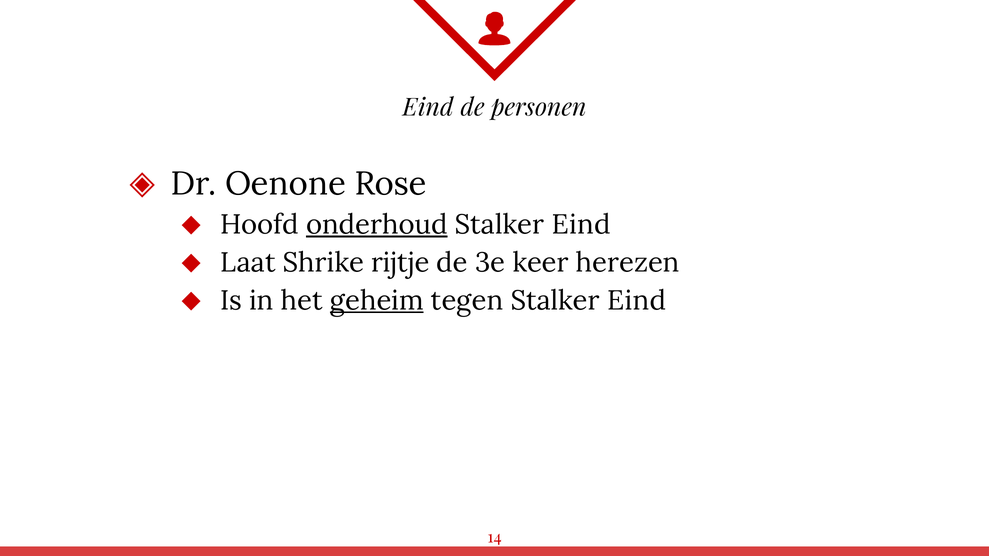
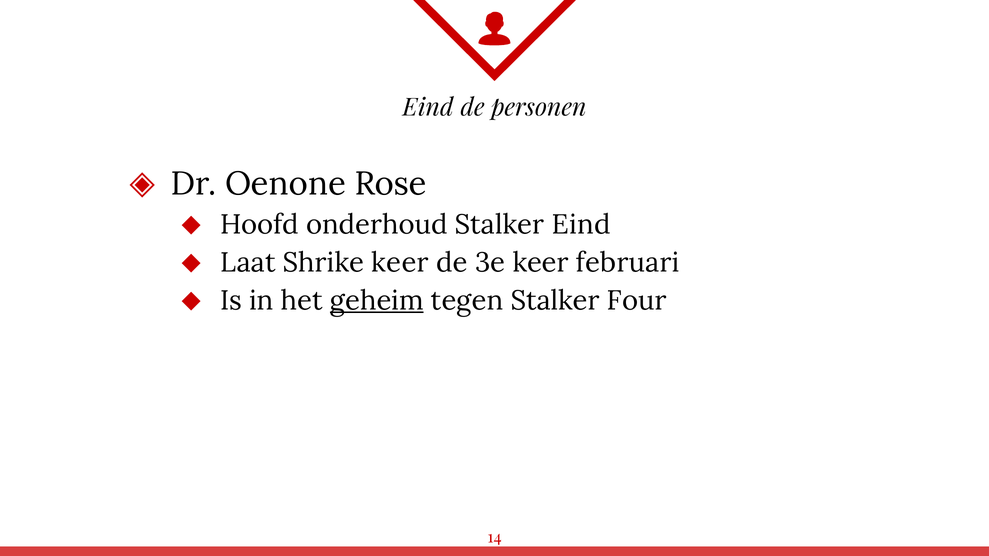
onderhoud underline: present -> none (377, 225)
Shrike rijtje: rijtje -> keer (400, 263)
herezen: herezen -> februari (628, 263)
tegen Stalker Eind: Eind -> Four (637, 301)
